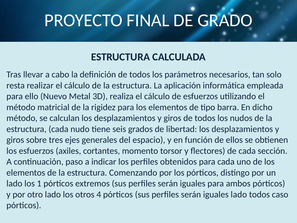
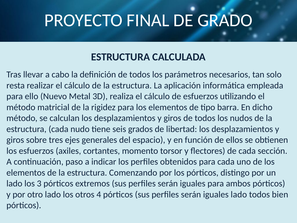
1: 1 -> 3 (39, 183)
caso: caso -> bien (280, 194)
